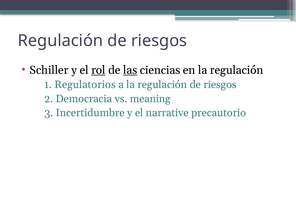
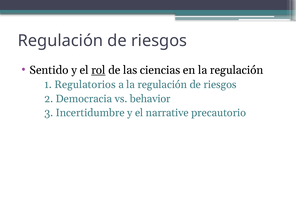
Schiller: Schiller -> Sentido (49, 70)
las underline: present -> none (130, 70)
meaning: meaning -> behavior (150, 99)
